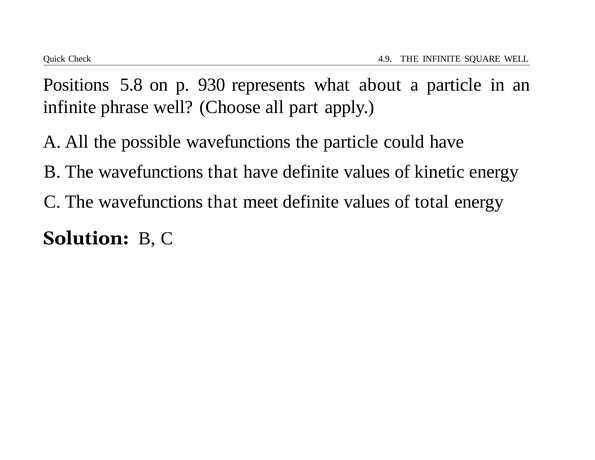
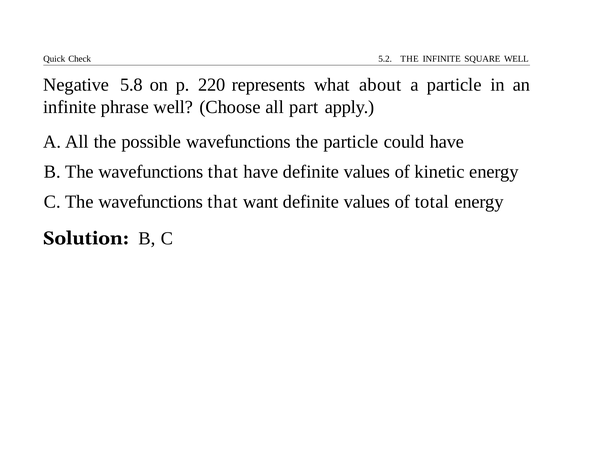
4.9: 4.9 -> 5.2 (385, 59)
Positions: Positions -> Negative (76, 85)
930: 930 -> 220 (212, 85)
meet: meet -> want (261, 202)
